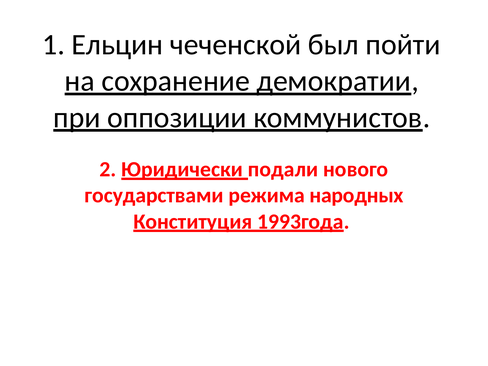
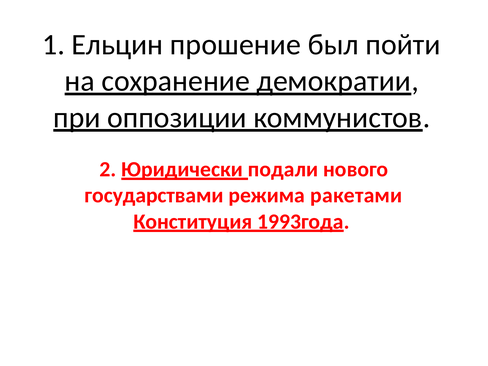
чеченской: чеченской -> прошение (235, 45)
народных: народных -> ракетами (356, 195)
